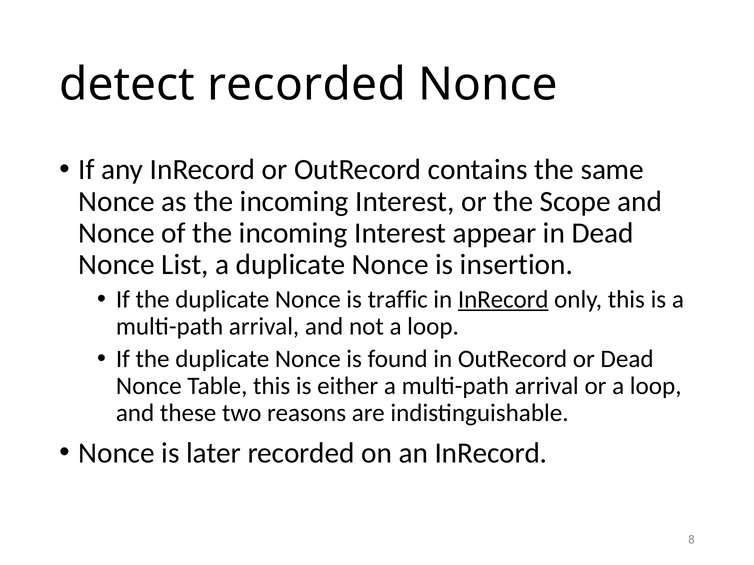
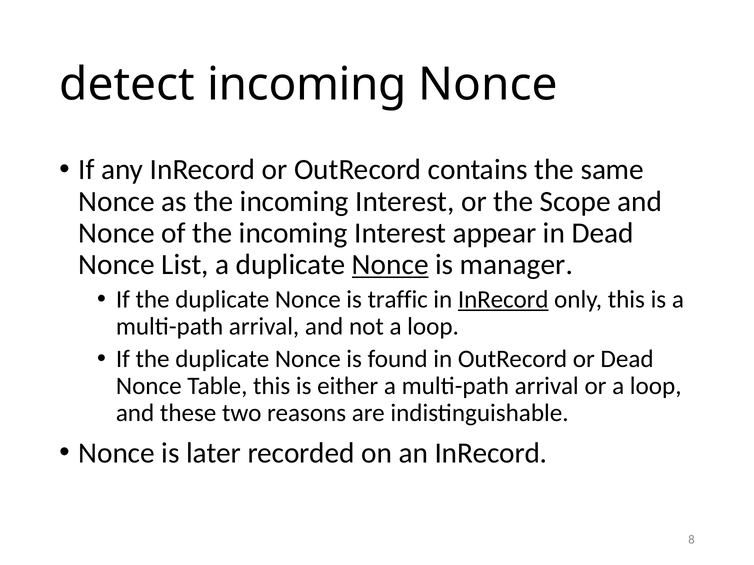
detect recorded: recorded -> incoming (307, 84)
Nonce underline: none -> present (390, 265)
insertion: insertion -> manager (516, 265)
